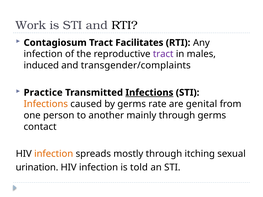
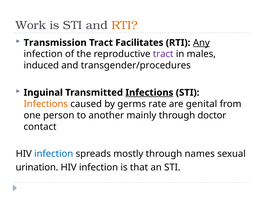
RTI colour: black -> orange (125, 25)
Contagiosum: Contagiosum -> Transmission (55, 43)
Any underline: none -> present (201, 43)
transgender/complaints: transgender/complaints -> transgender/procedures (136, 66)
Practice: Practice -> Inguinal (43, 93)
through germs: germs -> doctor (212, 115)
infection colour: orange -> blue (54, 154)
itching: itching -> names (200, 154)
told: told -> that (139, 168)
